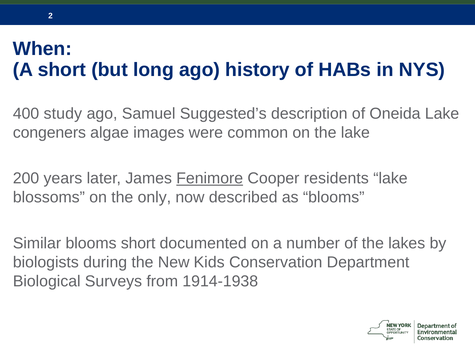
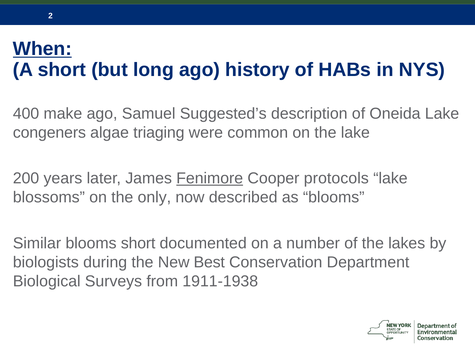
When underline: none -> present (42, 49)
study: study -> make (63, 114)
images: images -> triaging (159, 133)
residents: residents -> protocols (336, 178)
Kids: Kids -> Best (209, 262)
1914-1938: 1914-1938 -> 1911-1938 (220, 281)
